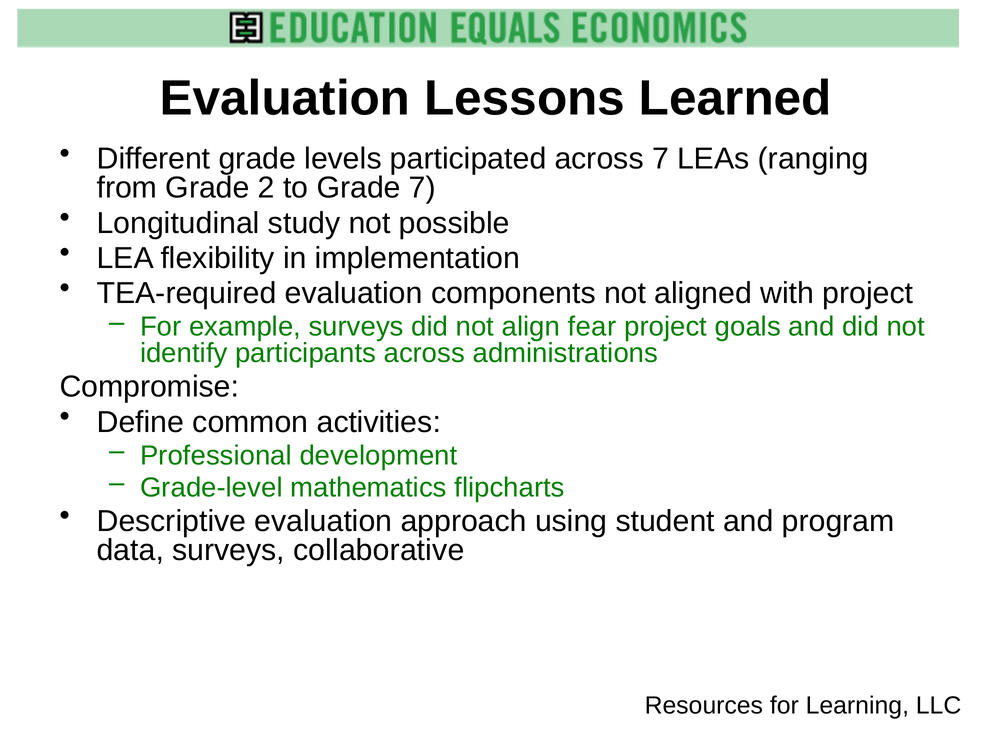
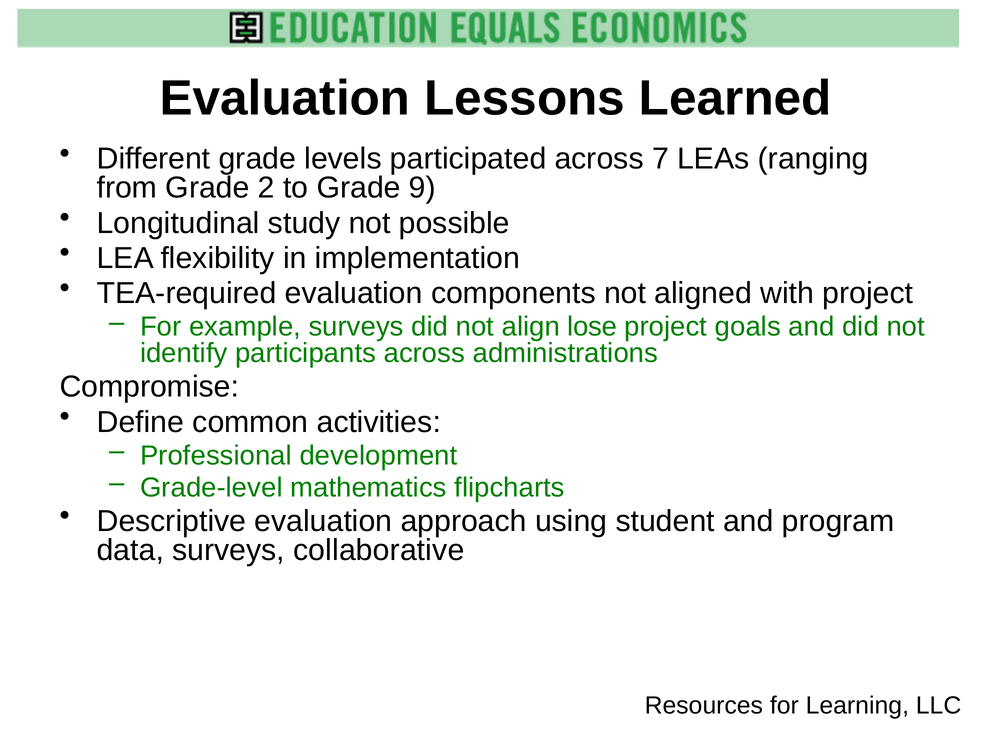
Grade 7: 7 -> 9 (422, 188)
fear: fear -> lose (592, 327)
